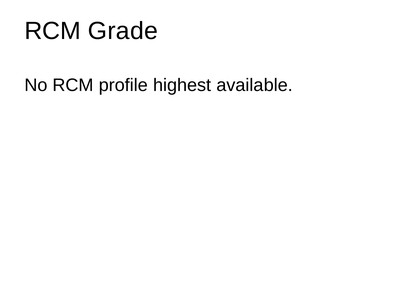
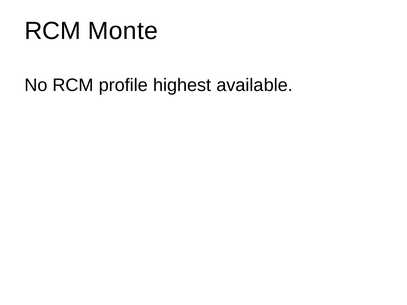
Grade: Grade -> Monte (123, 31)
